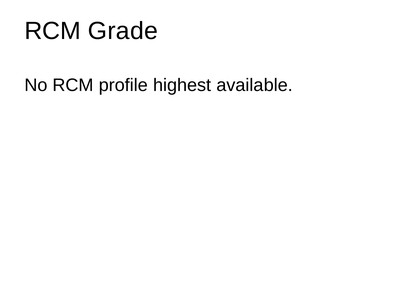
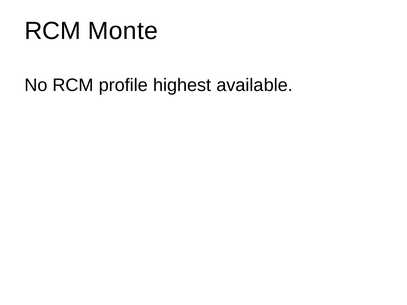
Grade: Grade -> Monte (123, 31)
